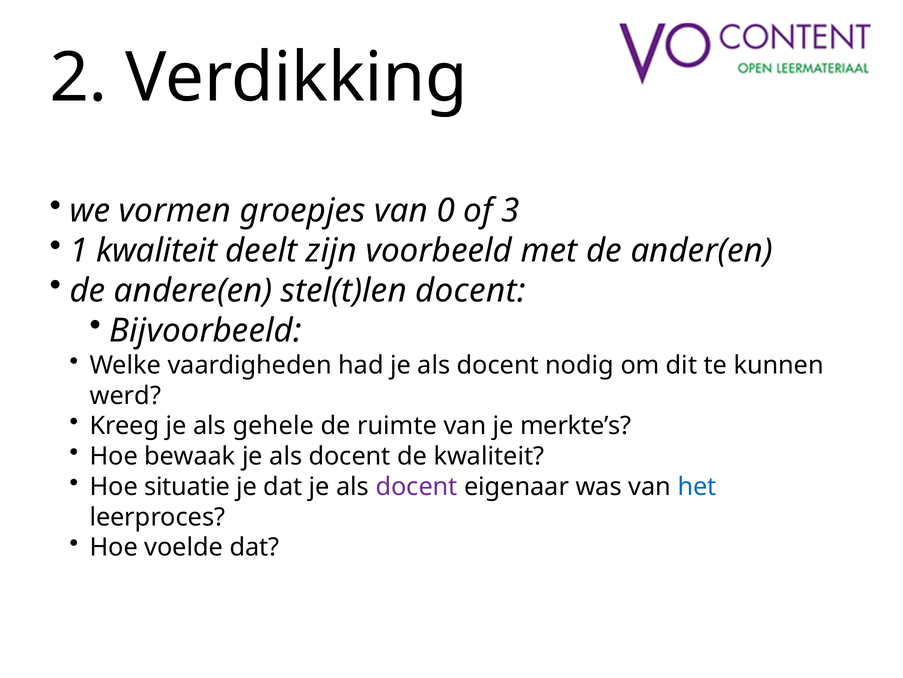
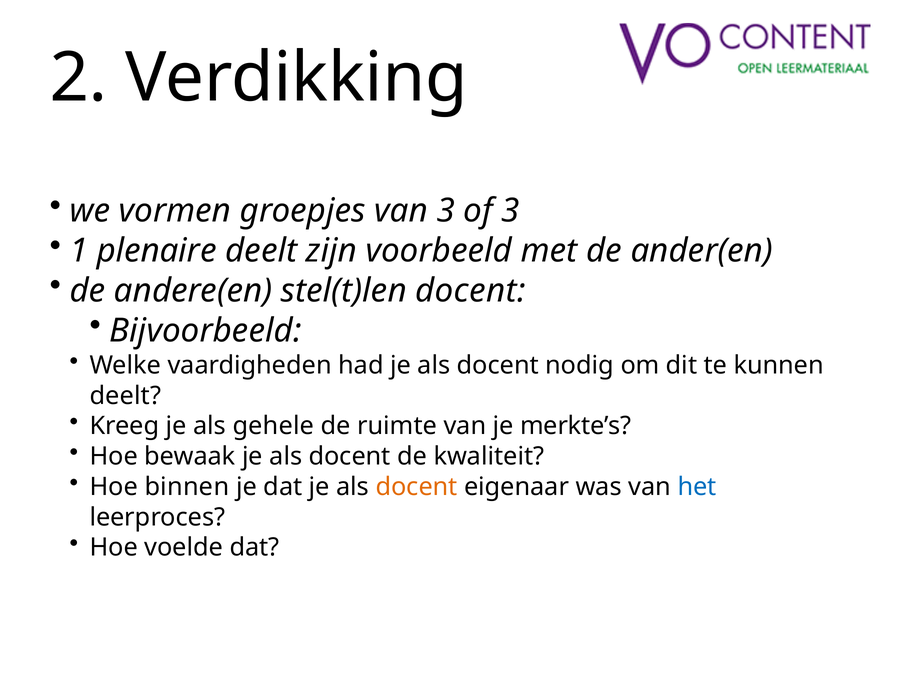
van 0: 0 -> 3 (446, 211)
1 kwaliteit: kwaliteit -> plenaire (157, 251)
werd: werd -> deelt (125, 395)
situatie: situatie -> binnen (187, 486)
docent colour: purple -> orange (417, 486)
